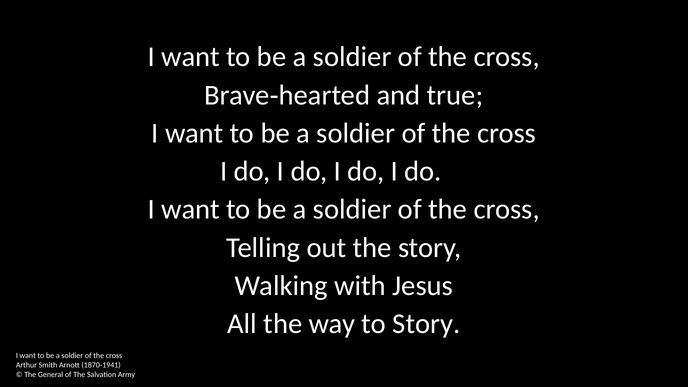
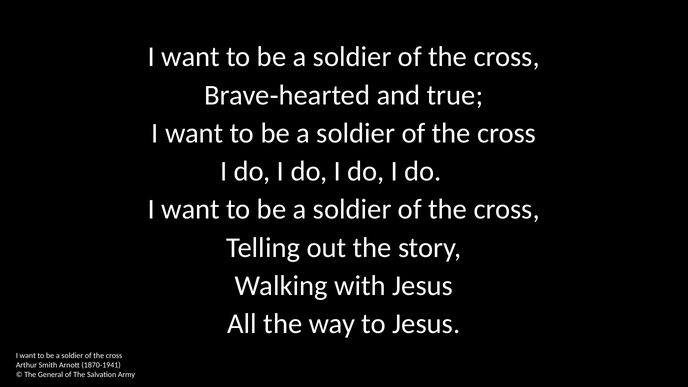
to Story: Story -> Jesus (426, 324)
